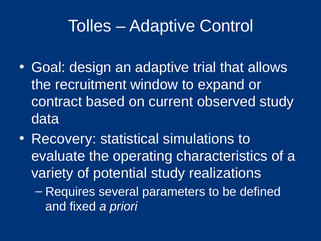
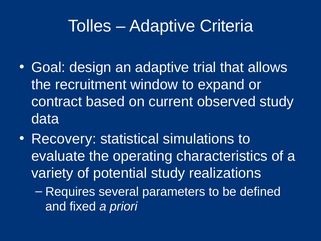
Control: Control -> Criteria (227, 26)
